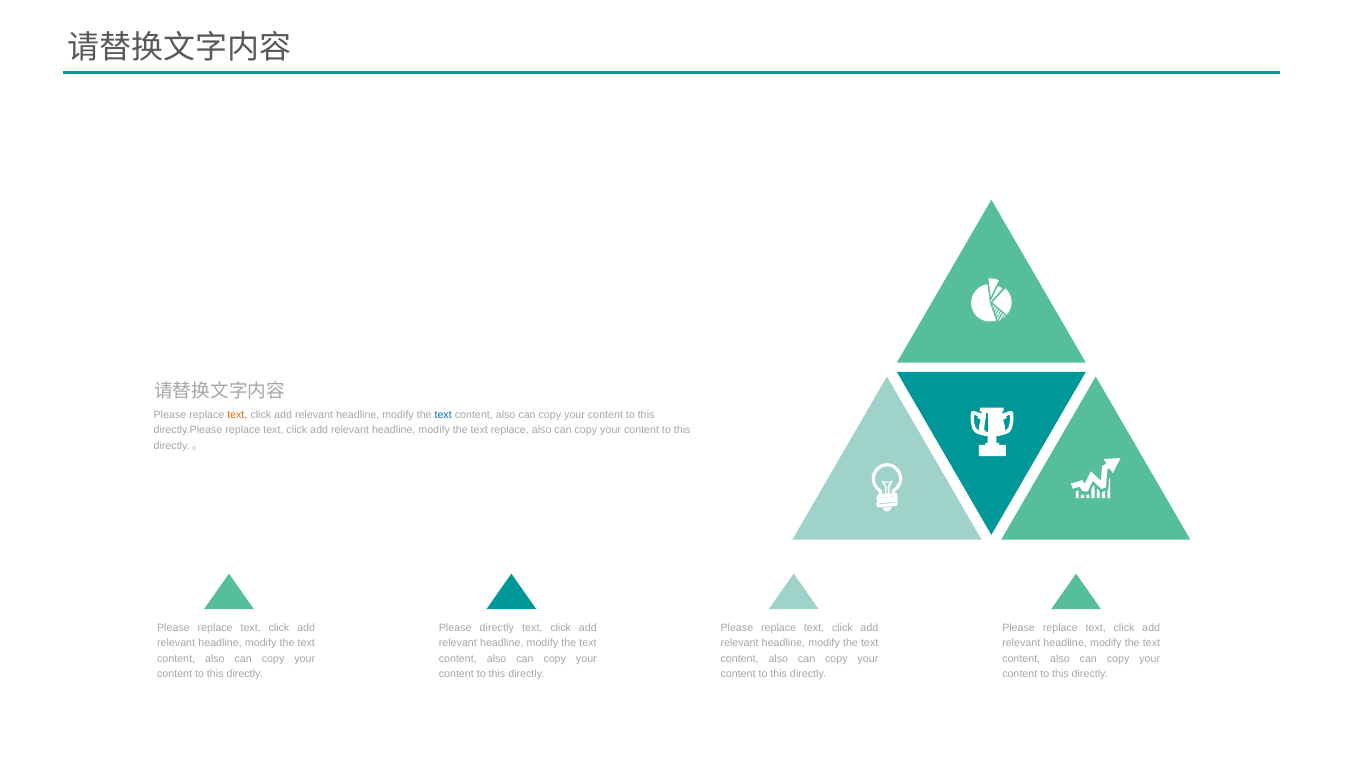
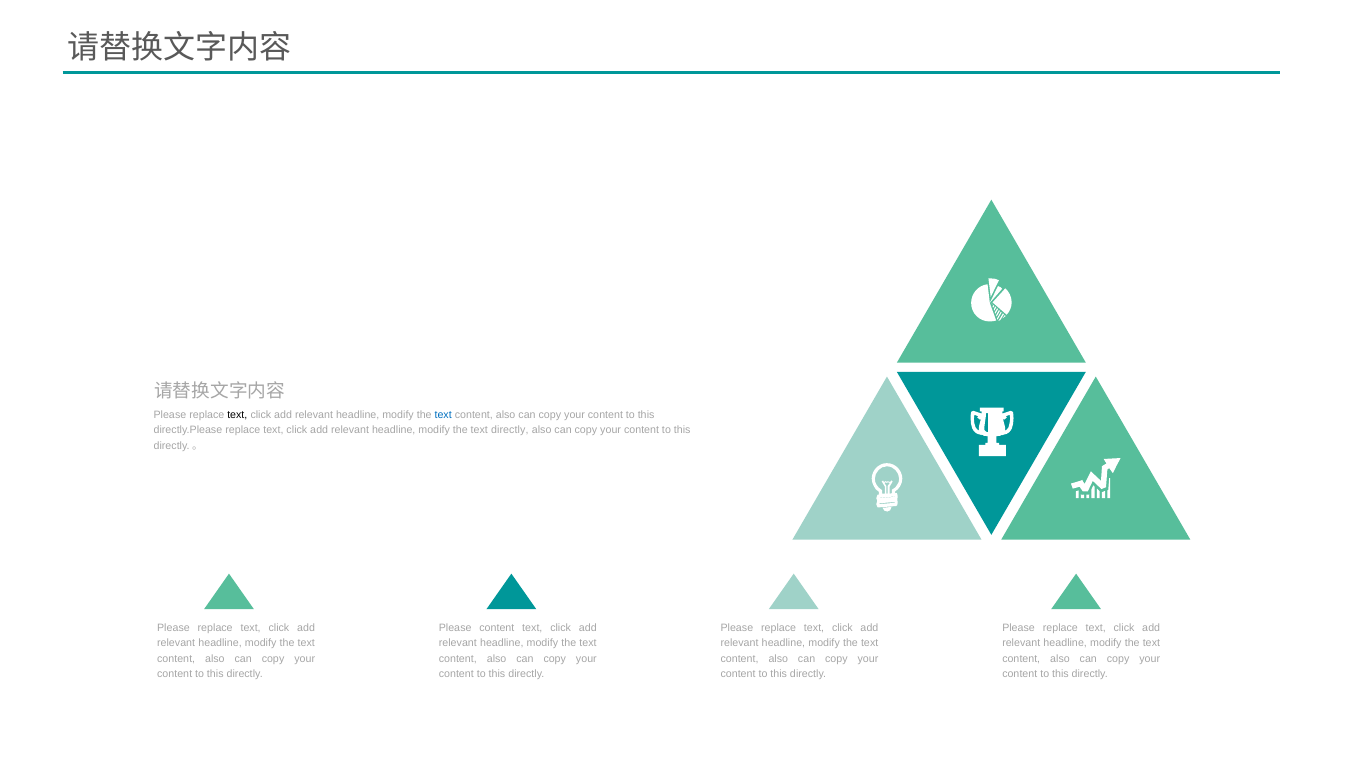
text colour: orange -> black (237, 415)
text replace: replace -> directly (510, 430)
Please directly: directly -> content (497, 628)
